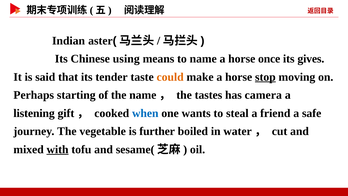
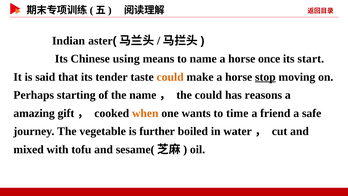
gives: gives -> start (311, 59)
the tastes: tastes -> could (208, 95)
camera: camera -> reasons (263, 95)
listening: listening -> amazing (34, 113)
when colour: blue -> orange (145, 113)
steal: steal -> time (237, 113)
with underline: present -> none (58, 149)
